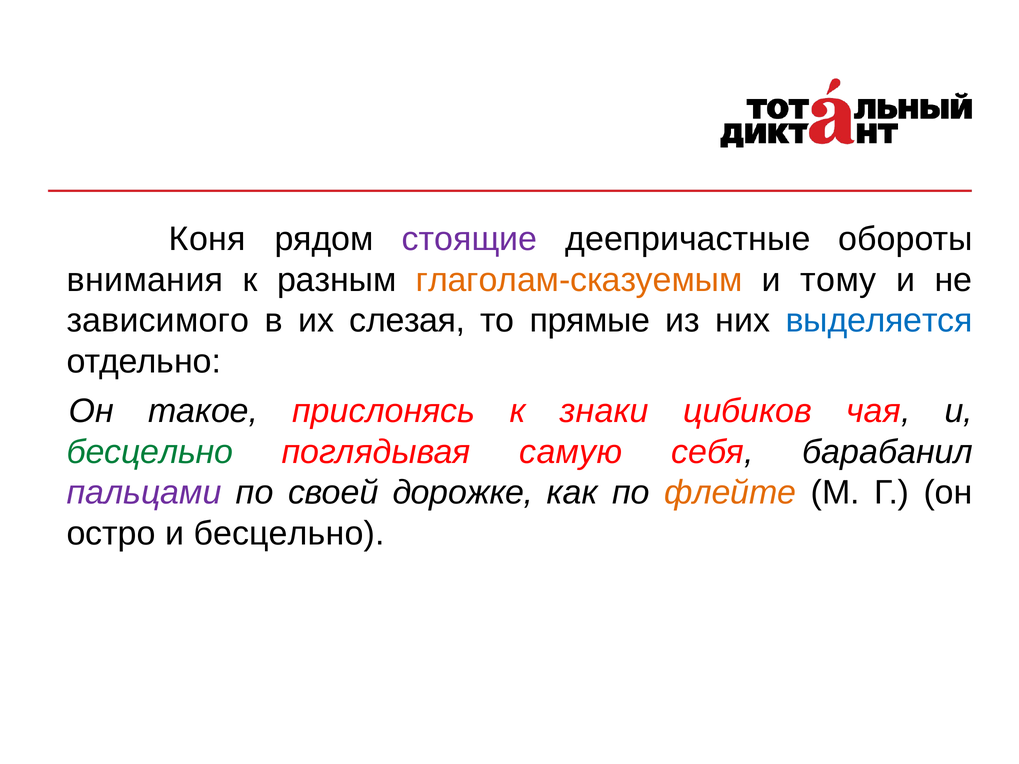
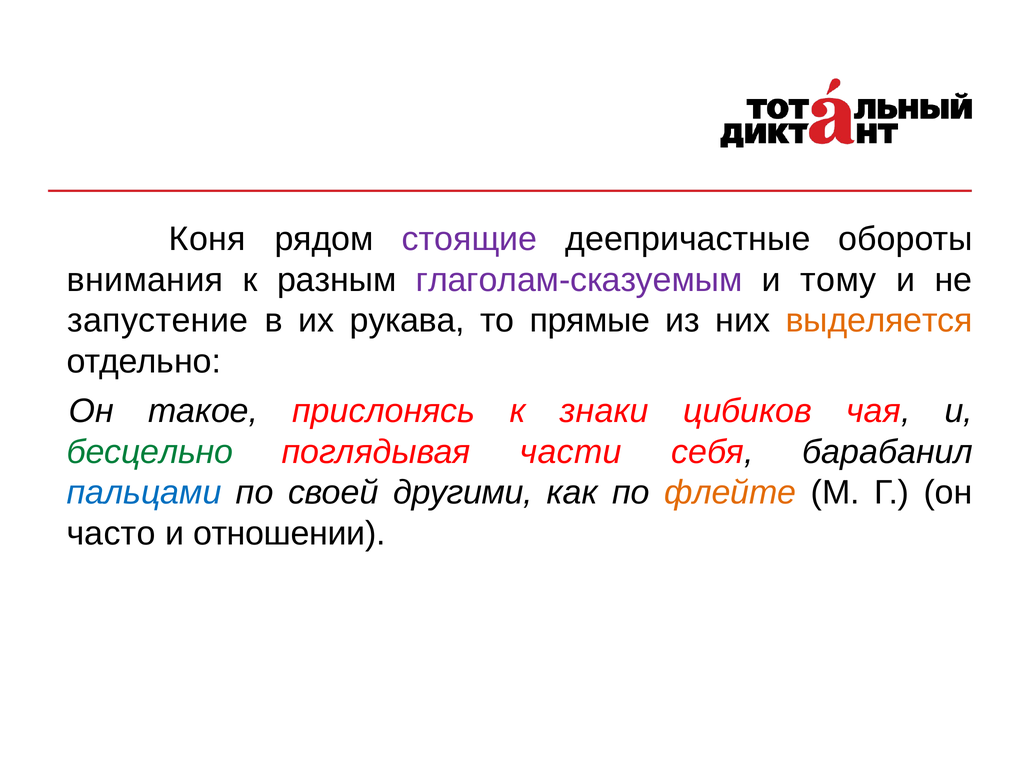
глаголам-сказуемым colour: orange -> purple (579, 280)
зависимого: зависимого -> запустение (158, 321)
слезая: слезая -> рукава (407, 321)
выделяется colour: blue -> orange (879, 321)
самую: самую -> части (571, 452)
пальцами colour: purple -> blue (144, 493)
дорожке: дорожке -> другими (463, 493)
остро: остро -> часто (111, 534)
бесцельно: бесцельно -> отношении (289, 534)
